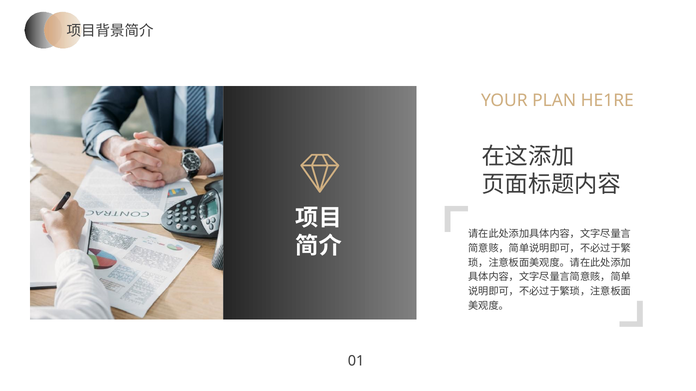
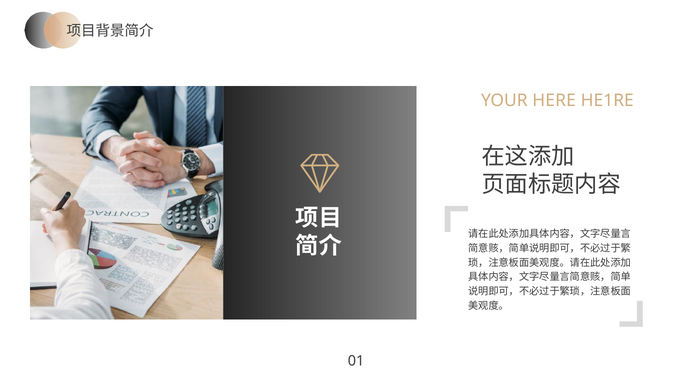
PLAN: PLAN -> HERE (554, 101)
